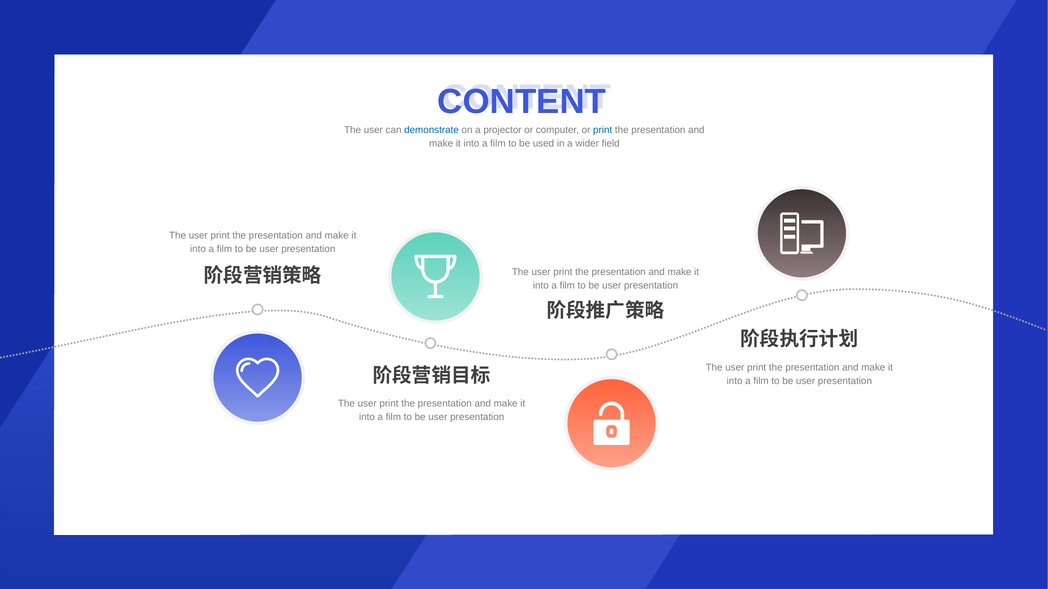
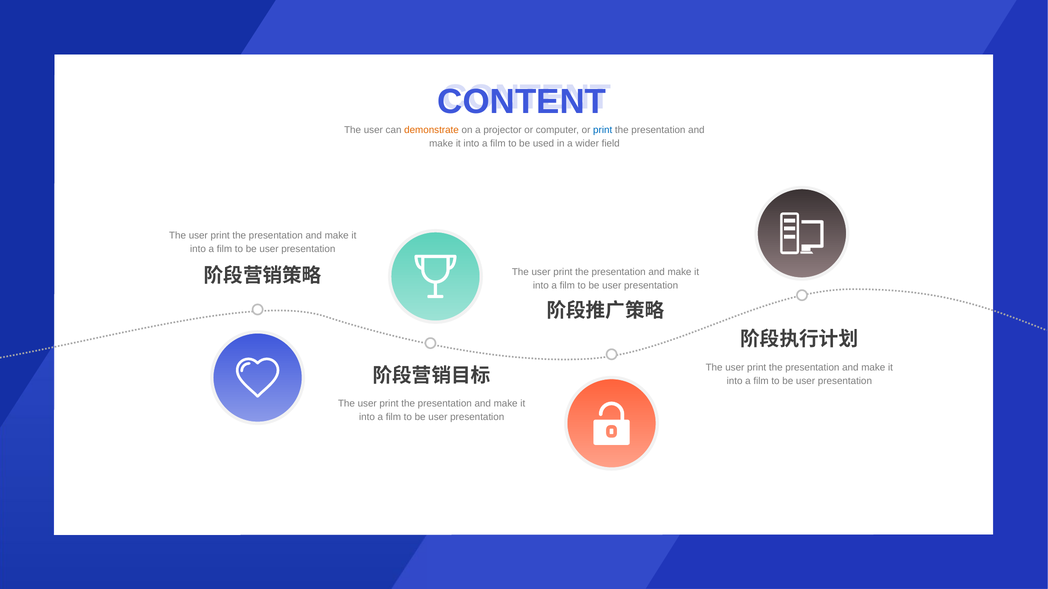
demonstrate colour: blue -> orange (431, 130)
